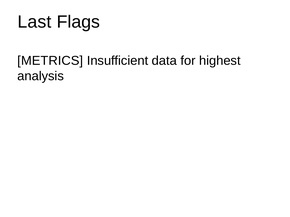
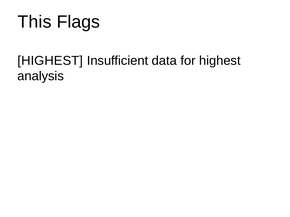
Last: Last -> This (34, 22)
METRICS: METRICS -> HIGHEST (50, 61)
